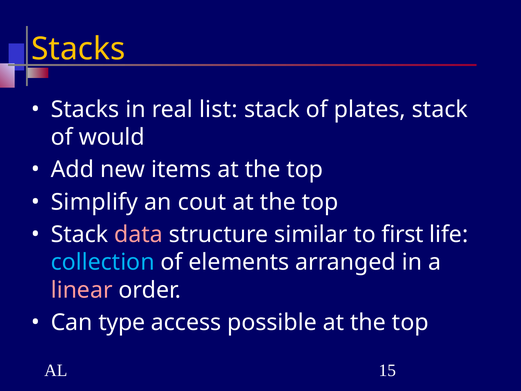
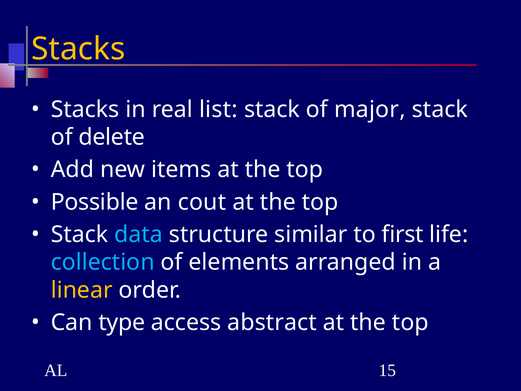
plates: plates -> major (370, 109)
would: would -> delete (112, 137)
Simplify: Simplify -> Possible (95, 202)
data colour: pink -> light blue (139, 234)
linear colour: pink -> yellow (82, 290)
possible: possible -> abstract (272, 322)
